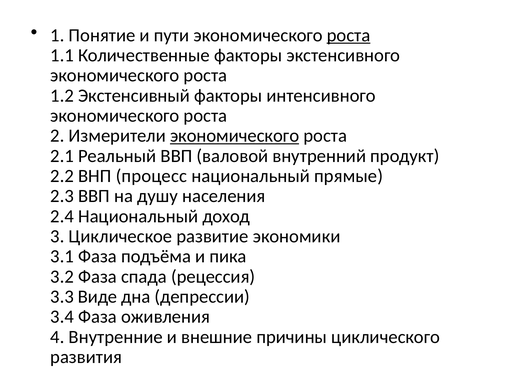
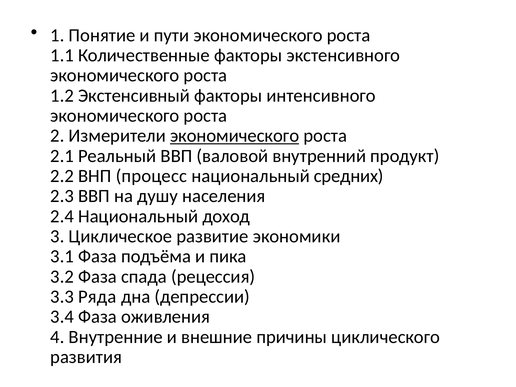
роста underline: present -> none (349, 35)
прямые: прямые -> средних (349, 176)
Виде: Виде -> Ряда (97, 297)
